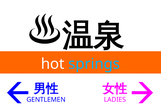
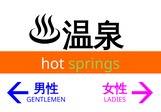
springs colour: light blue -> light green (94, 64)
